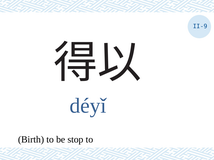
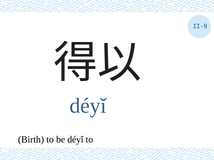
be stop: stop -> déyǐ (76, 140)
